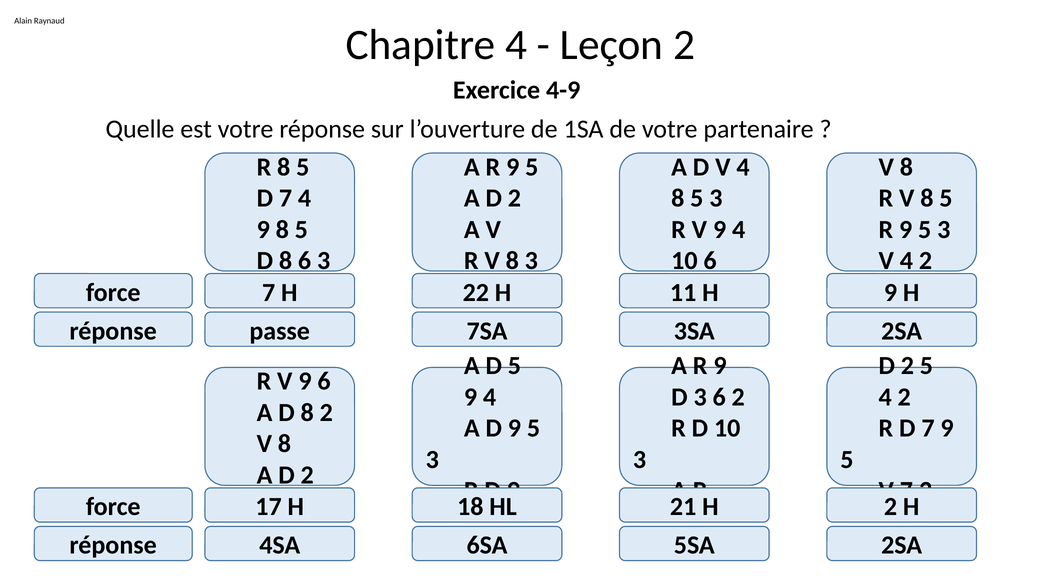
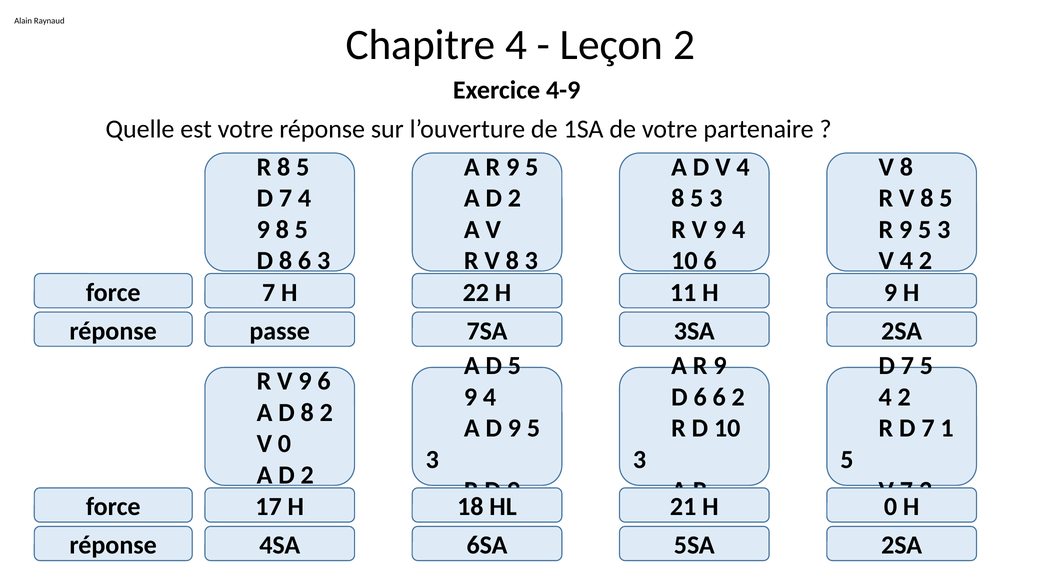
2: 2 -> 7 (907, 365)
3: 3 -> 6 (700, 397)
7 9: 9 -> 1 (947, 428)
8: 8 -> 0 (284, 443)
H 2: 2 -> 0 (891, 506)
